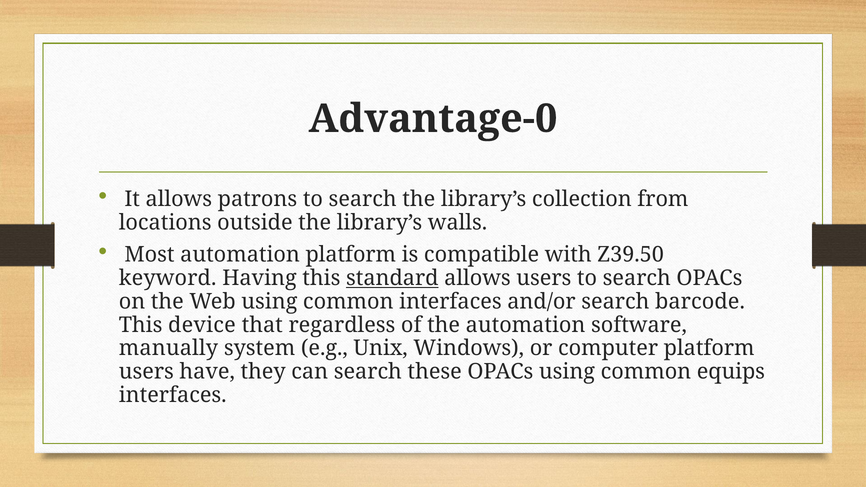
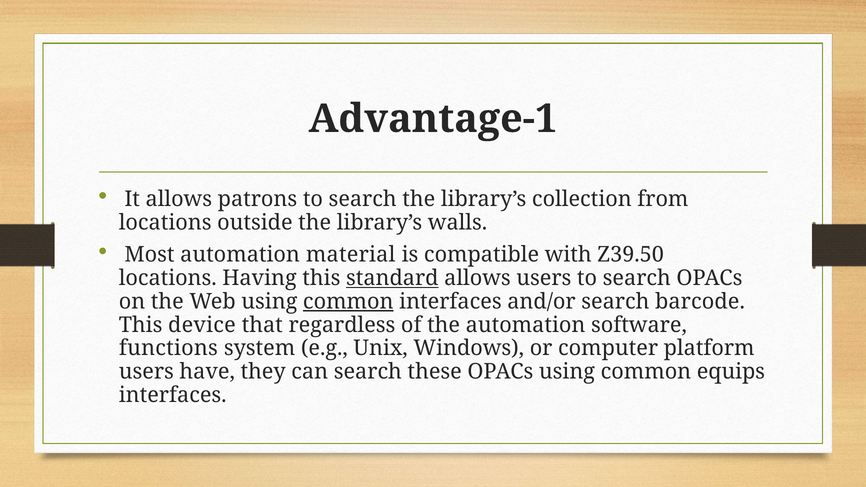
Advantage-0: Advantage-0 -> Advantage-1 (433, 119)
automation platform: platform -> material (351, 255)
keyword: keyword -> locations (168, 278)
common underline: none -> present (348, 302)
manually: manually -> functions (168, 348)
